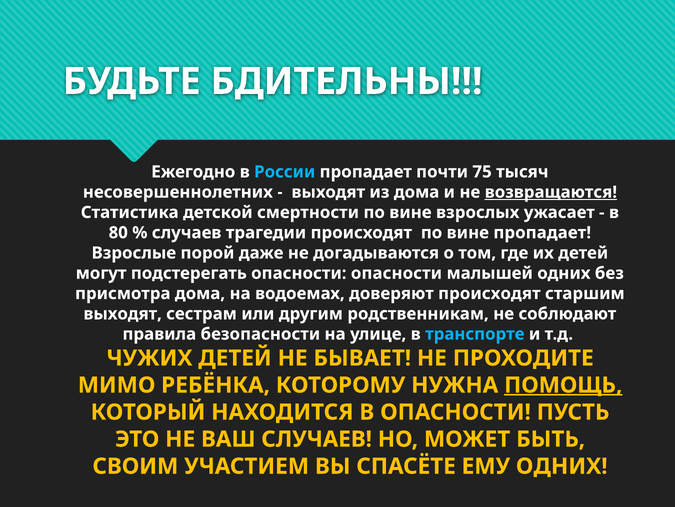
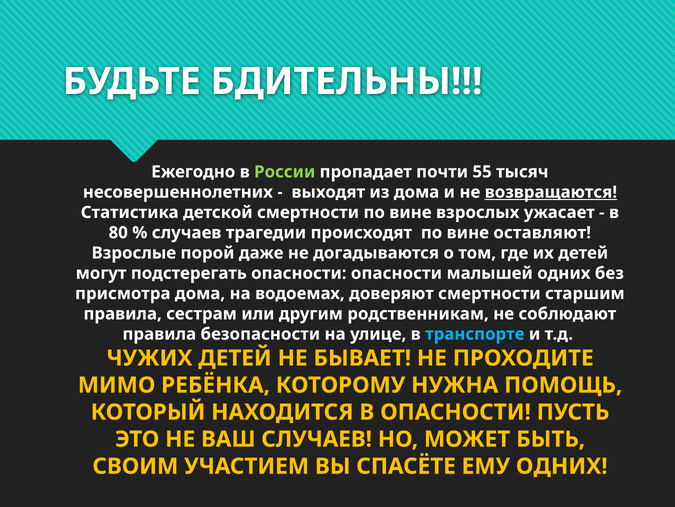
России colour: light blue -> light green (285, 172)
75: 75 -> 55 (482, 172)
вине пропадает: пропадает -> оставляют (542, 232)
доверяют происходят: происходят -> смертности (489, 293)
выходят: выходят -> правила (123, 313)
ПОМОЩЬ underline: present -> none (563, 385)
